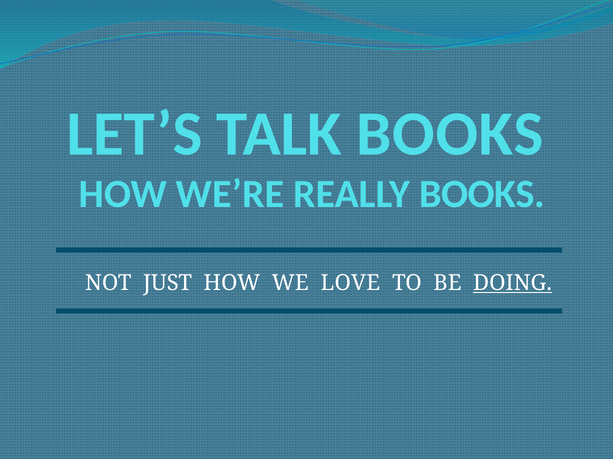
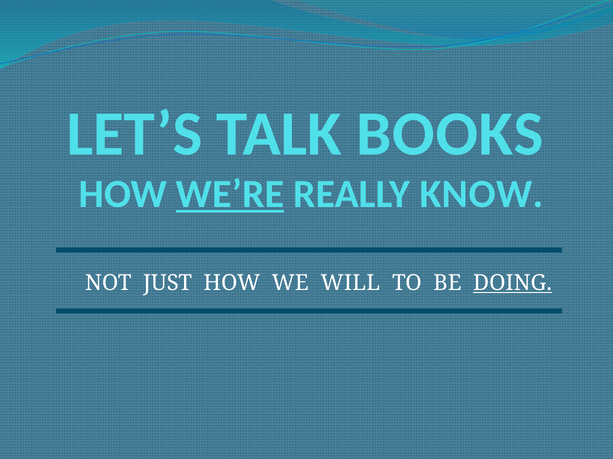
WE’RE underline: none -> present (230, 194)
REALLY BOOKS: BOOKS -> KNOW (482, 194)
LOVE: LOVE -> WILL (350, 283)
